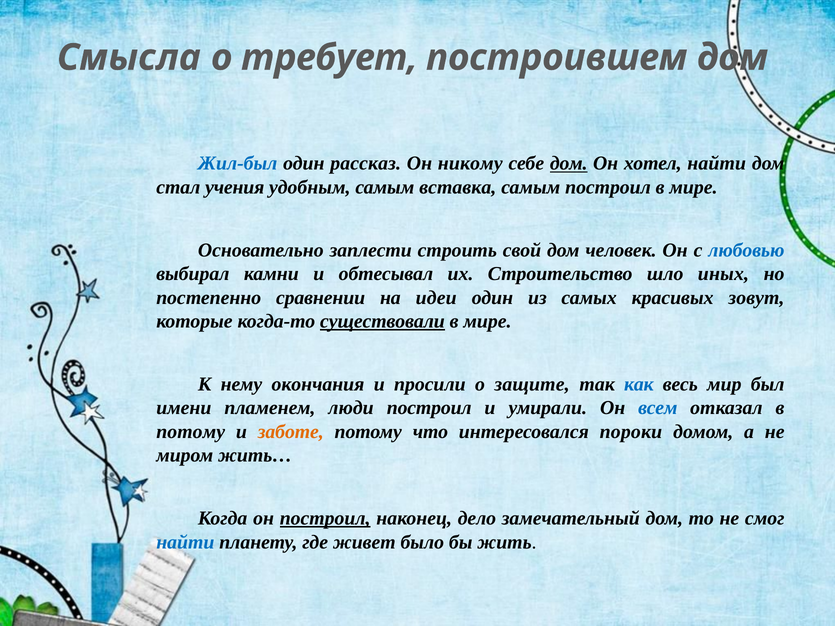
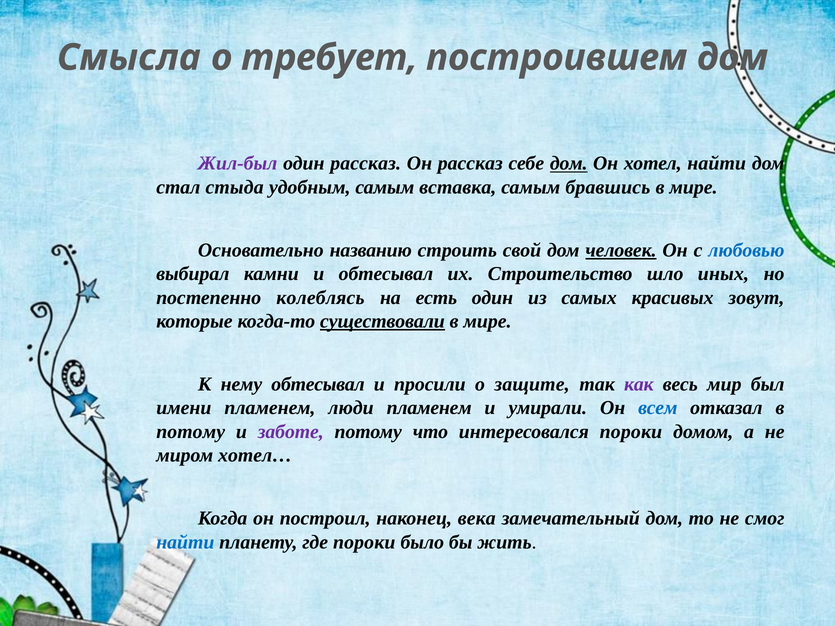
Жил-был colour: blue -> purple (238, 164)
Он никому: никому -> рассказ (470, 164)
учения: учения -> стыда (235, 187)
самым построил: построил -> бравшись (608, 187)
заплести: заплести -> названию (371, 250)
человек underline: none -> present (621, 250)
сравнении: сравнении -> колеблясь (320, 298)
идеи: идеи -> есть (436, 298)
нему окончания: окончания -> обтесывал (318, 384)
как colour: blue -> purple (639, 384)
люди построил: построил -> пламенем (429, 408)
заботе colour: orange -> purple (291, 432)
жить…: жить… -> хотел… (255, 455)
построил underline: present -> none (325, 519)
дело: дело -> века (477, 519)
где живет: живет -> пороки (364, 542)
